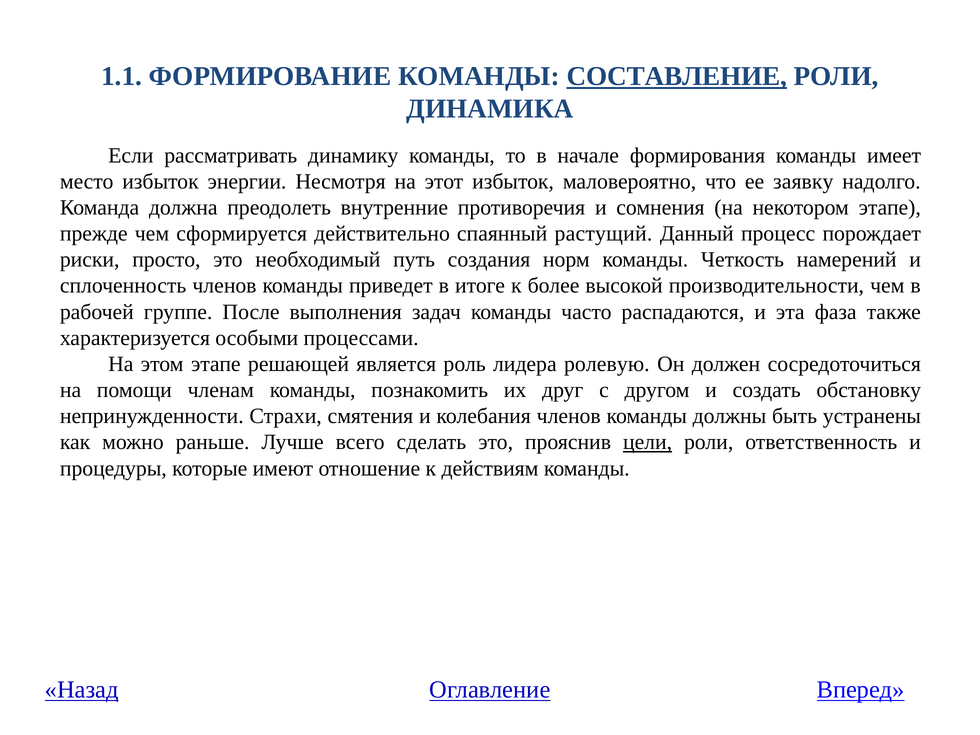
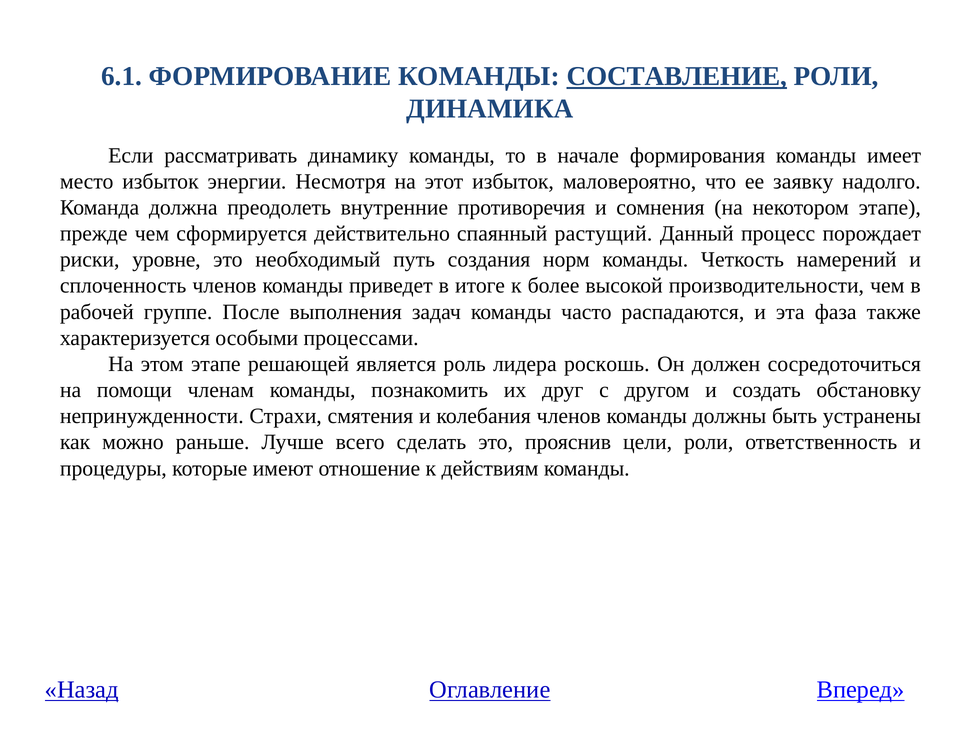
1.1: 1.1 -> 6.1 (122, 76)
просто: просто -> уровне (166, 260)
ролевую: ролевую -> роскошь (607, 364)
цели underline: present -> none (648, 442)
